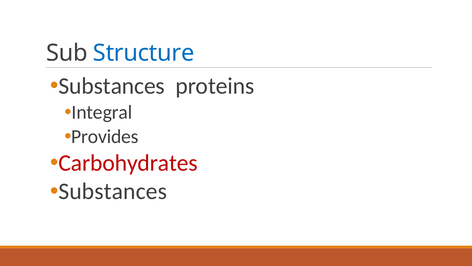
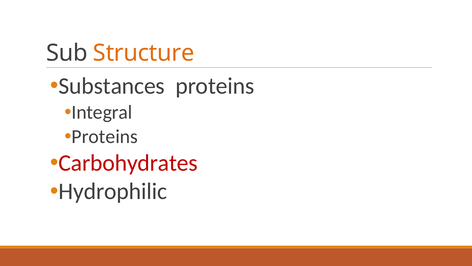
Structure colour: blue -> orange (144, 53)
Provides: Provides -> Proteins (105, 136)
Substances: Substances -> Hydrophilic (113, 191)
